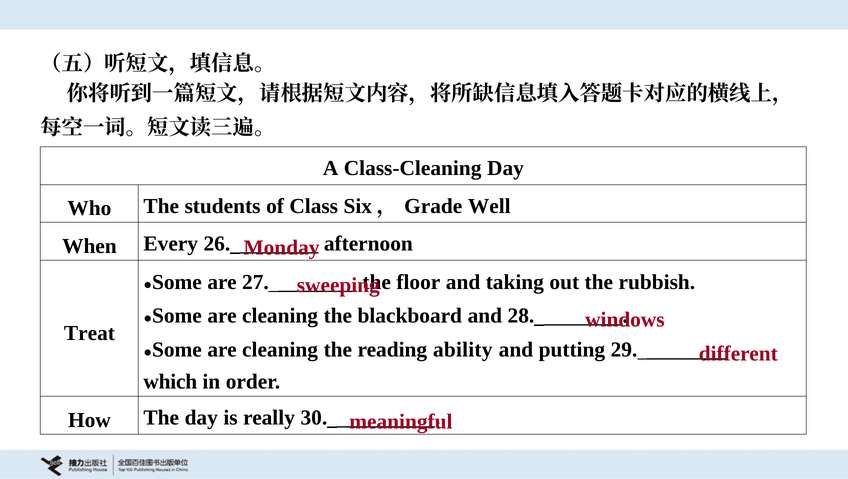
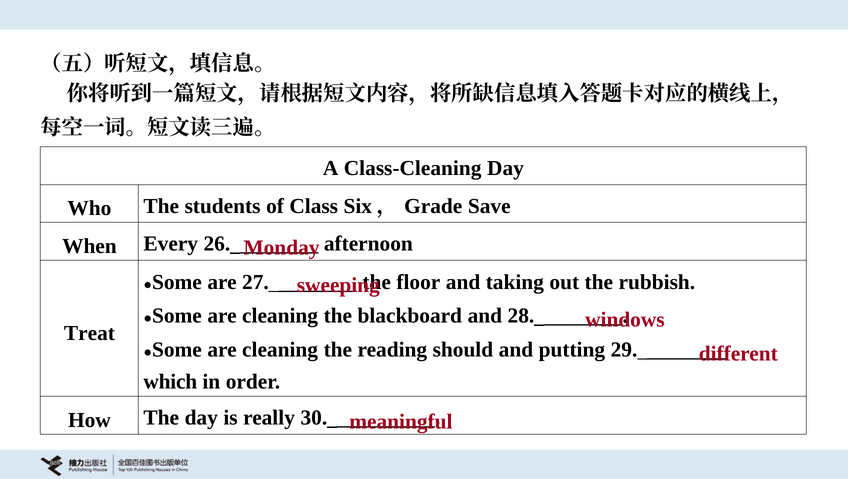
Well: Well -> Save (489, 206)
ability: ability -> should (463, 350)
